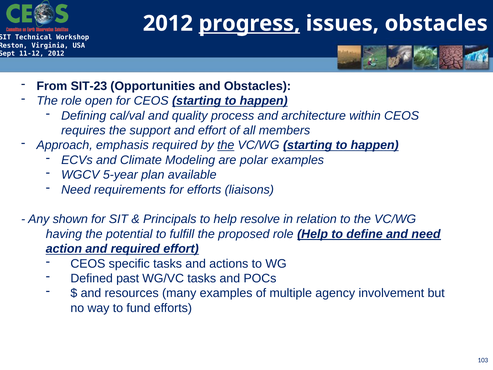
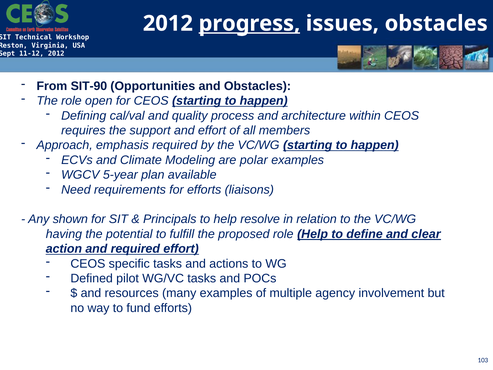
SIT-23: SIT-23 -> SIT-90 (89, 86)
the underline: present -> none (226, 145)
and need: need -> clear (426, 234)
past: past -> pilot (128, 278)
